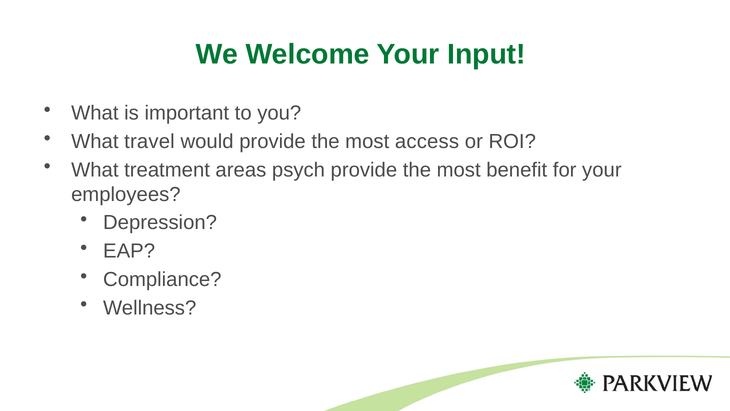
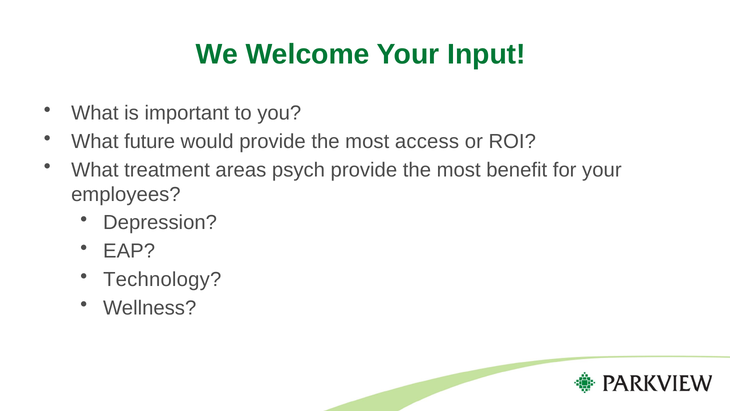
travel: travel -> future (150, 141)
Compliance: Compliance -> Technology (162, 279)
